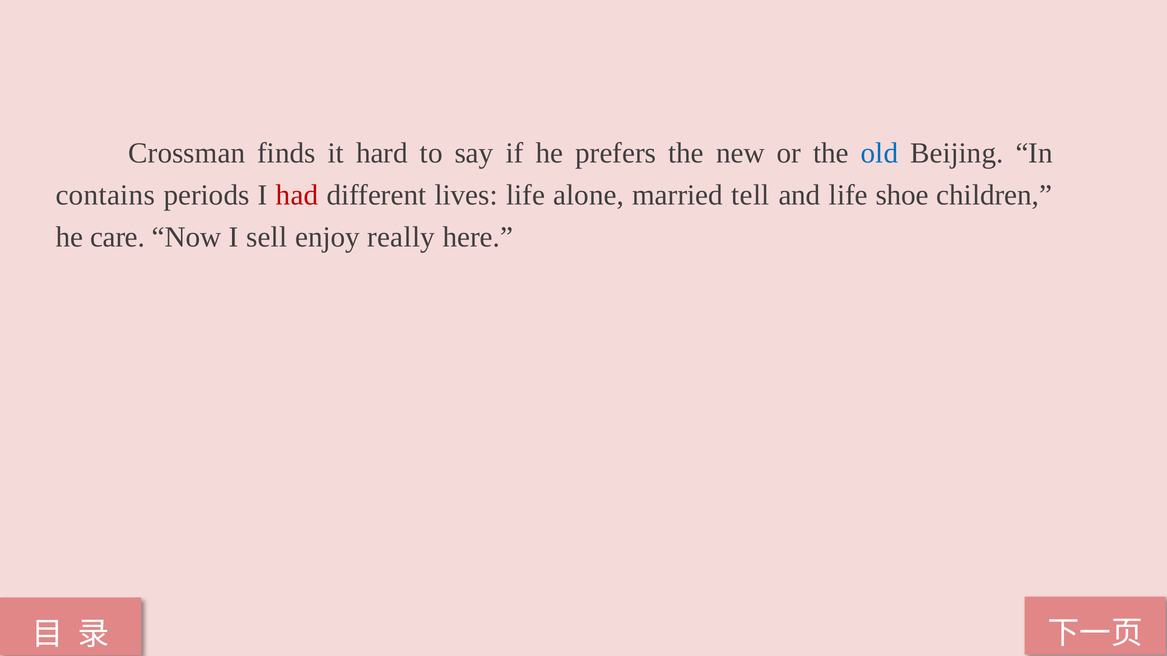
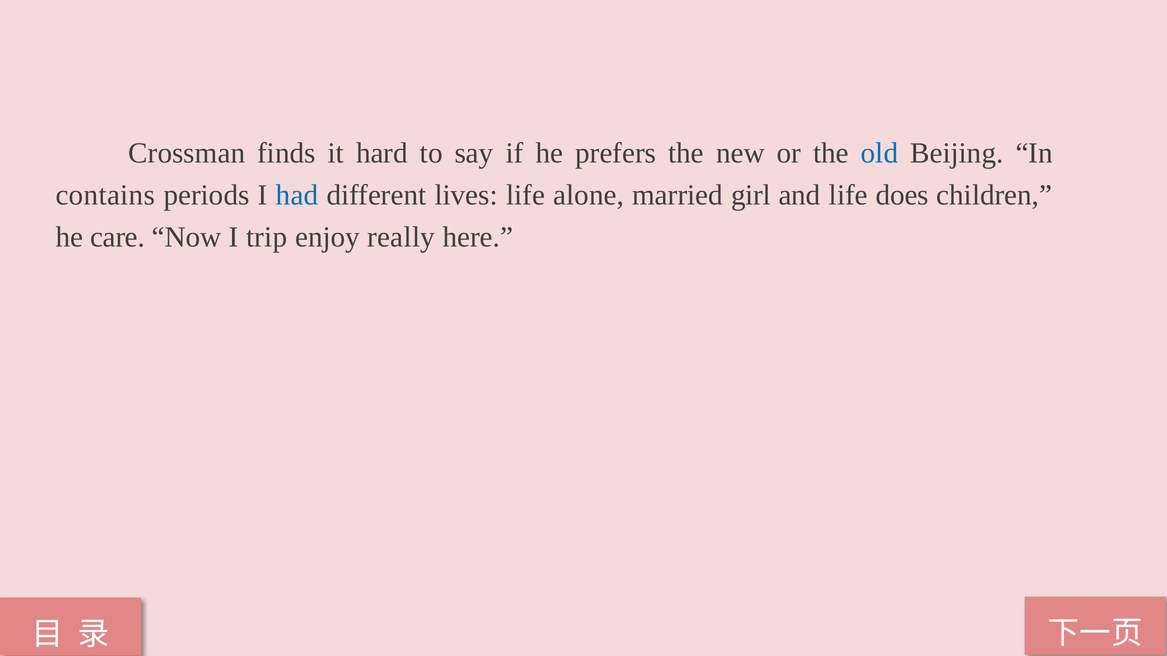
had colour: red -> blue (297, 195)
tell: tell -> girl (751, 195)
shoe: shoe -> does (902, 195)
sell: sell -> trip (267, 237)
